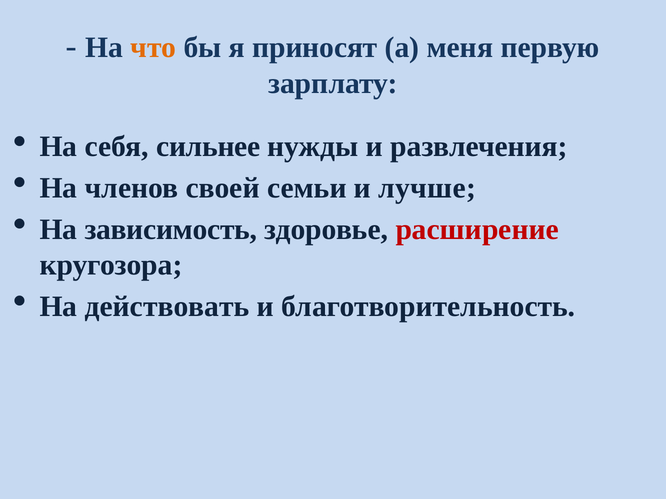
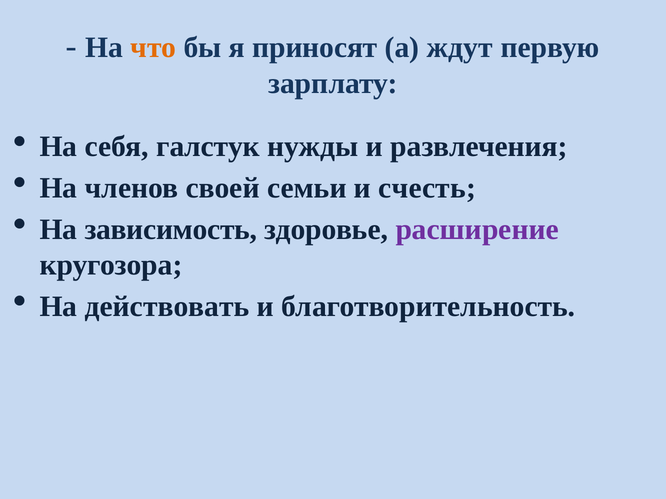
меня: меня -> ждут (460, 47)
сильнее: сильнее -> галстук (208, 147)
лучше: лучше -> счесть (427, 188)
расширение colour: red -> purple (477, 230)
